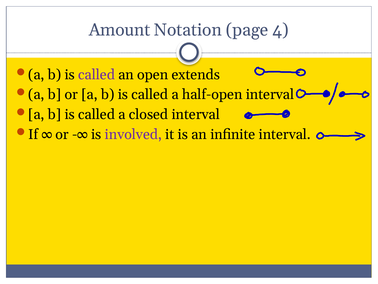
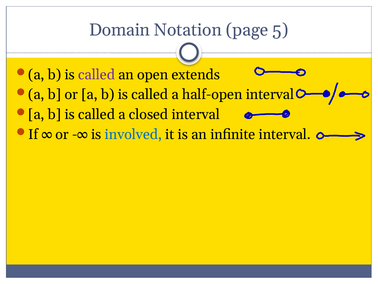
Amount: Amount -> Domain (119, 30)
4: 4 -> 5 (280, 30)
involved colour: purple -> blue (133, 134)
